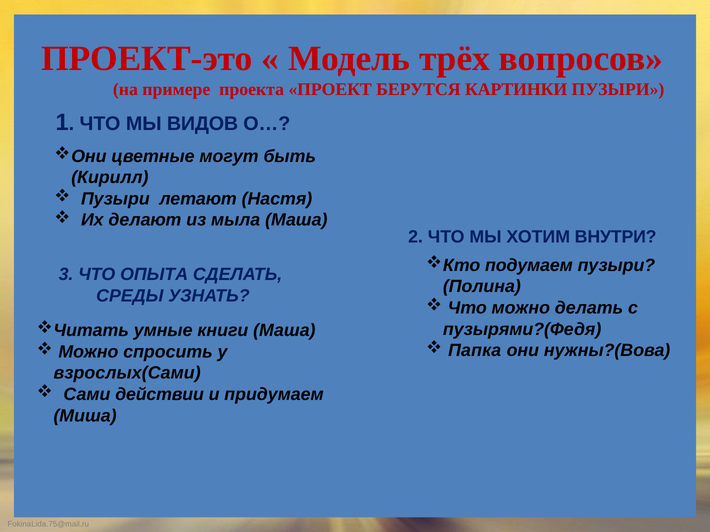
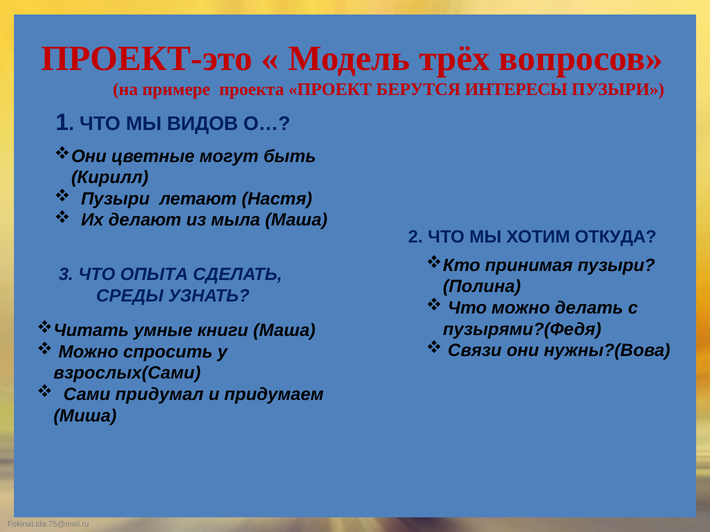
КАРТИНКИ: КАРТИНКИ -> ИНТЕРЕСЫ (516, 89)
ВНУТРИ: ВНУТРИ -> ОТКУДА (616, 237)
подумаем: подумаем -> принимая (529, 266)
Папка: Папка -> Связи (475, 351)
действии: действии -> придумал (159, 395)
